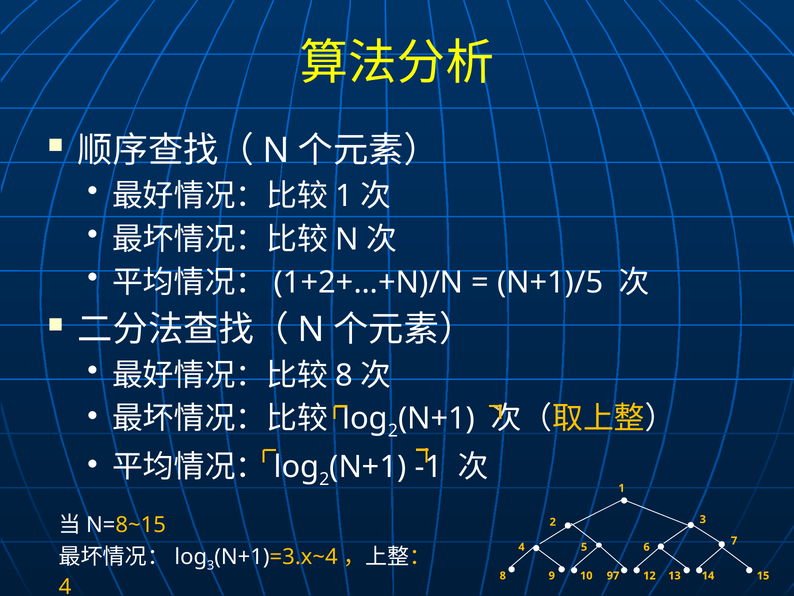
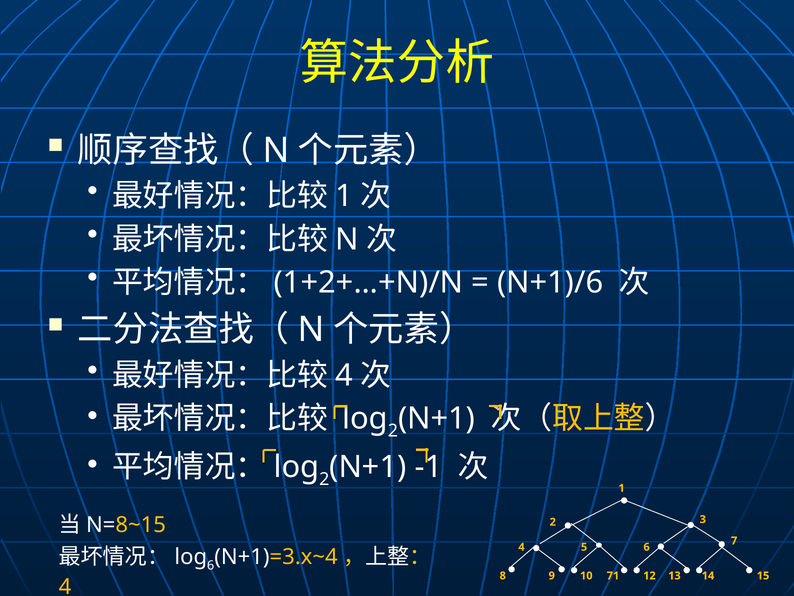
N+1)/5: N+1)/5 -> N+1)/6 (550, 282)
8: 8 -> 4 (344, 375)
3: 3 -> 6 (211, 565)
97: 97 -> 71 (613, 575)
